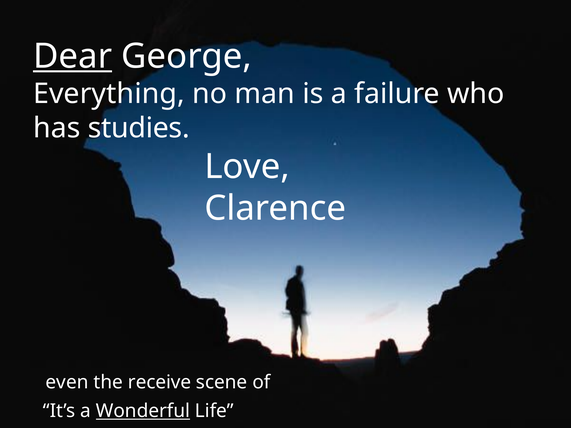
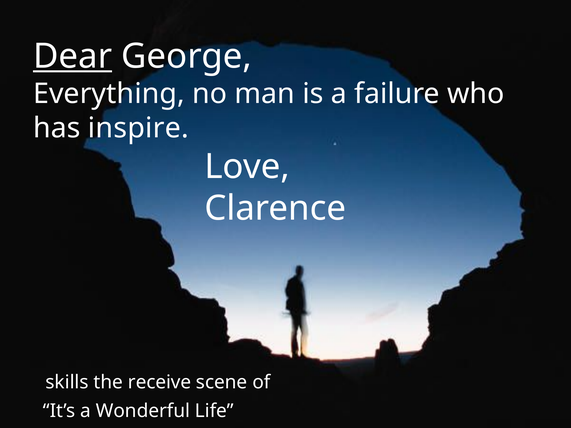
studies: studies -> inspire (138, 128)
even: even -> skills (67, 383)
Wonderful underline: present -> none (143, 411)
